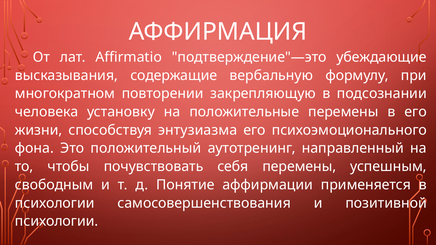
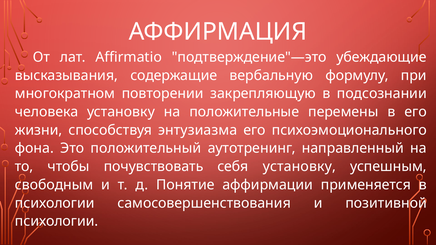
себя перемены: перемены -> установку (299, 167)
